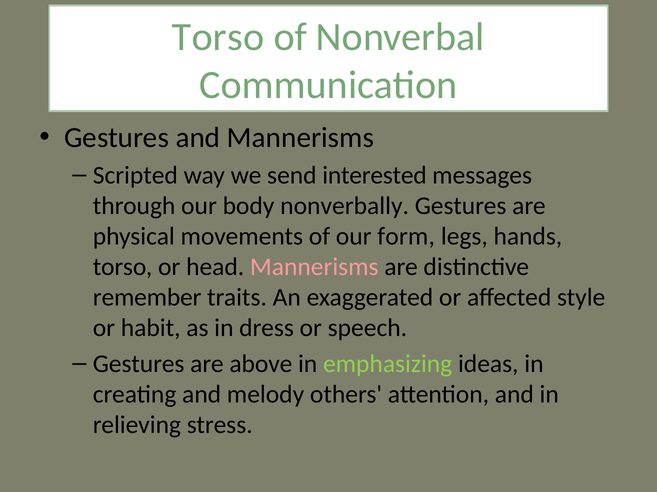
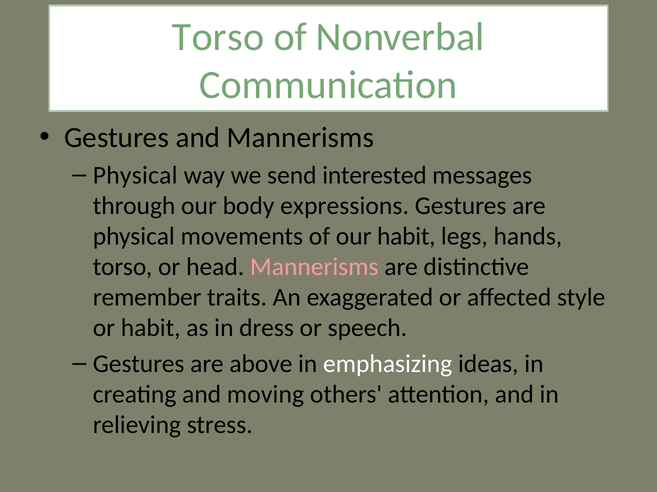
Scripted: Scripted -> Physical (135, 176)
nonverbally: nonverbally -> expressions (345, 206)
our form: form -> habit (406, 237)
emphasizing colour: light green -> white (388, 364)
melody: melody -> moving (265, 395)
